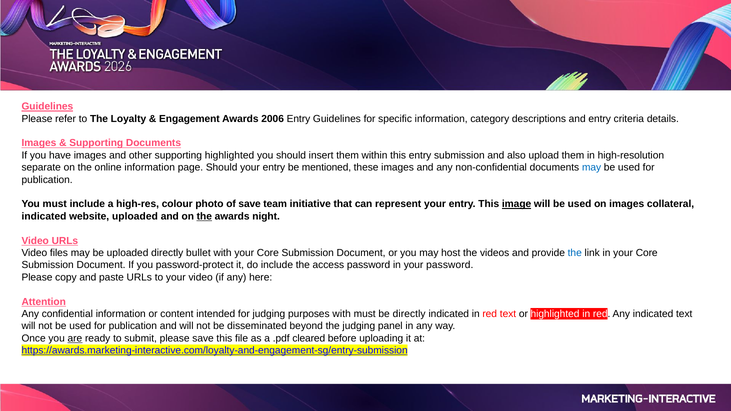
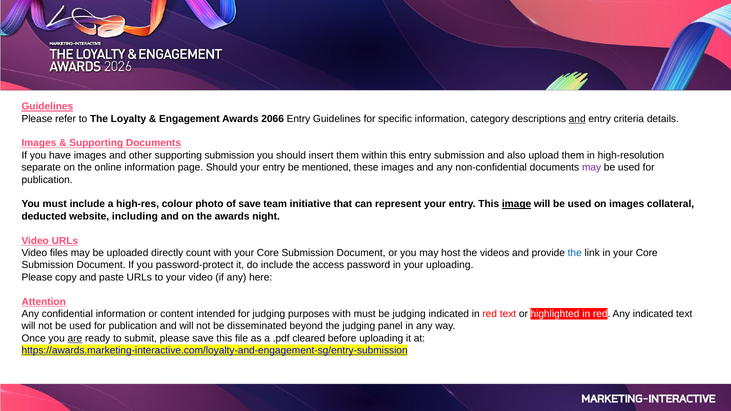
2006: 2006 -> 2066 (273, 119)
and underline: none -> present (577, 119)
supporting highlighted: highlighted -> submission (230, 155)
may colour: blue -> purple (592, 168)
indicated: indicated -> deducted (44, 216)
website uploaded: uploaded -> including (135, 216)
the underline: present -> none (204, 216)
bullet: bullet -> count (198, 253)
your password: password -> uploading (450, 265)
be directly: directly -> judging (409, 314)
